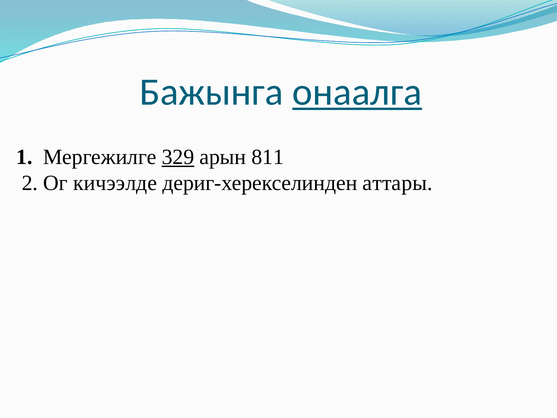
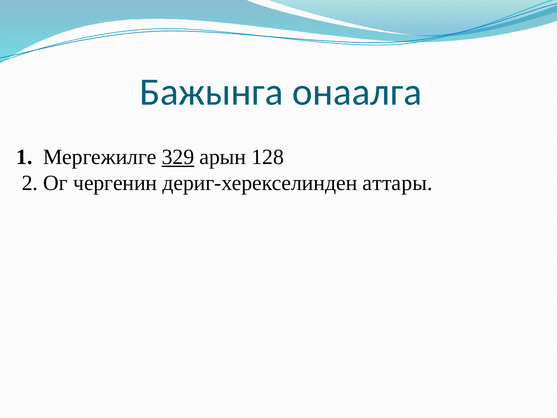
онаалга underline: present -> none (357, 92)
811: 811 -> 128 (268, 157)
кичээлде: кичээлде -> чергенин (115, 183)
